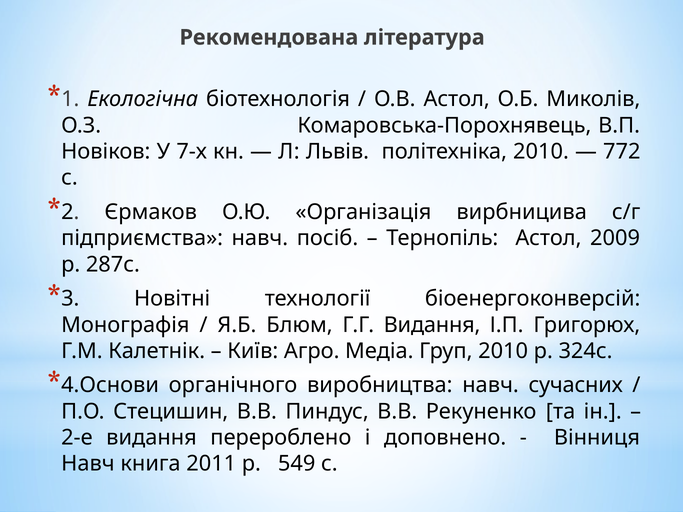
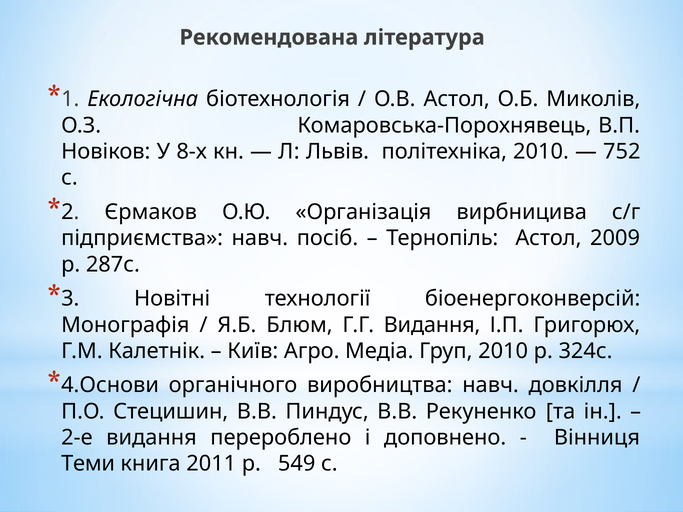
7-х: 7-х -> 8-х (192, 152)
772: 772 -> 752 (622, 152)
сучасних: сучасних -> довкілля (576, 385)
Навч: Навч -> Теми (88, 464)
